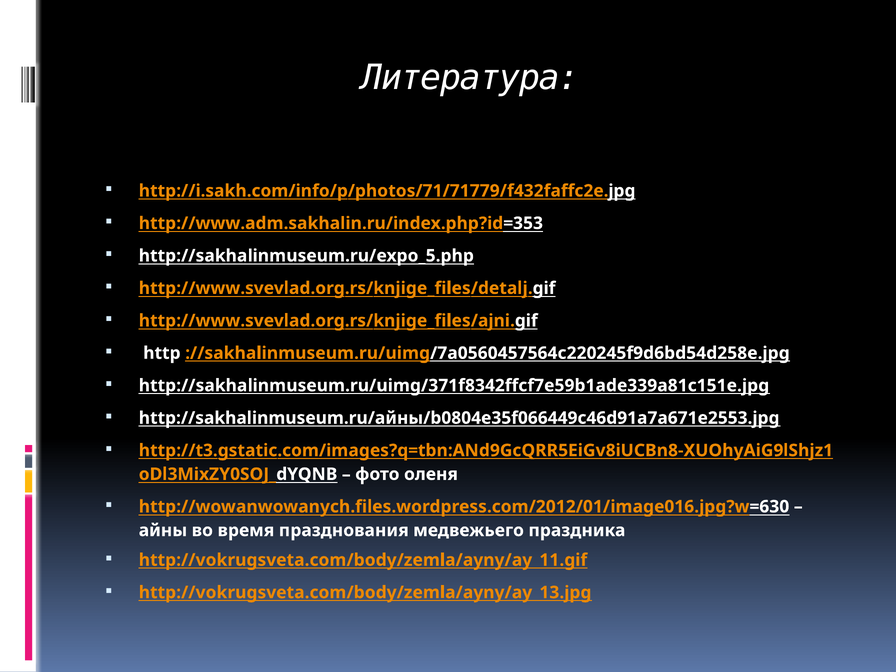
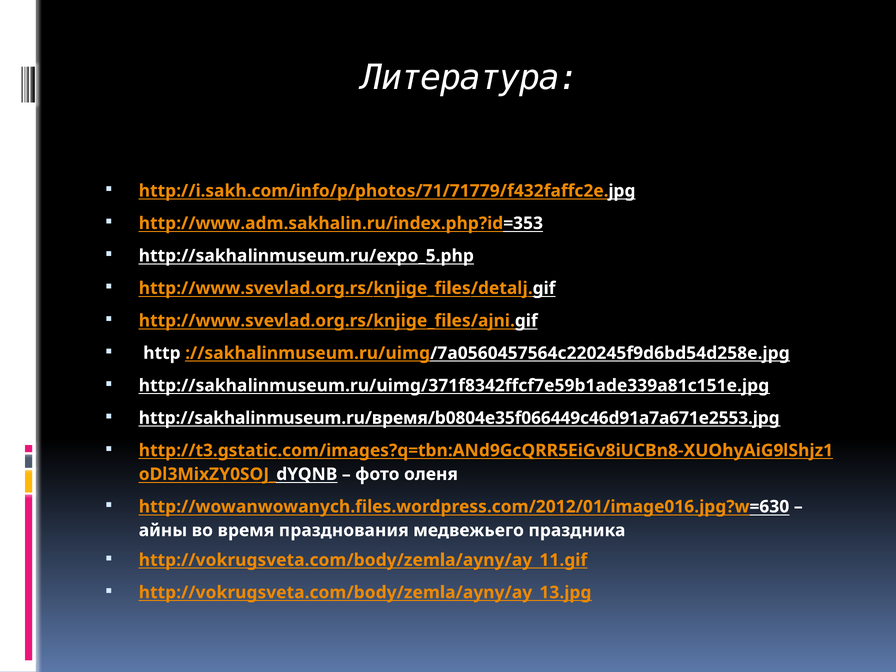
http://sakhalinmuseum.ru/айны/b0804e35f066449c46d91a7a671e2553.jpg: http://sakhalinmuseum.ru/айны/b0804e35f066449c46d91a7a671e2553.jpg -> http://sakhalinmuseum.ru/время/b0804e35f066449c46d91a7a671e2553.jpg (459, 418)
